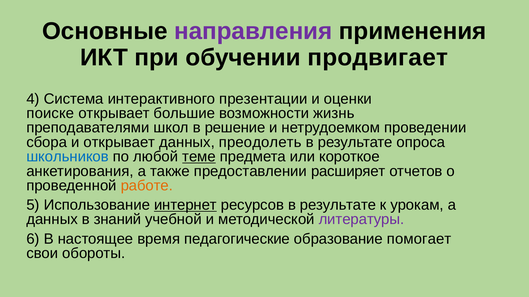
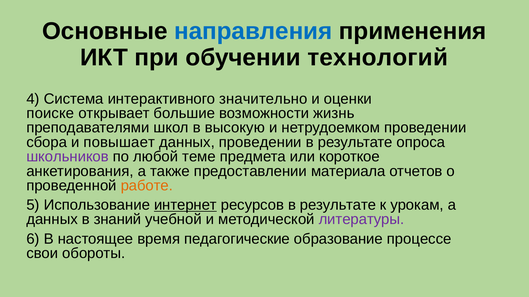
направления colour: purple -> blue (253, 31)
продвигает: продвигает -> технологий (378, 58)
презентации: презентации -> значительно (263, 99)
решение: решение -> высокую (235, 128)
и открывает: открывает -> повышает (119, 142)
данных преодолеть: преодолеть -> проведении (260, 142)
школьников colour: blue -> purple (68, 157)
теме underline: present -> none (199, 157)
расширяет: расширяет -> материала (348, 171)
помогает: помогает -> процессе (419, 239)
